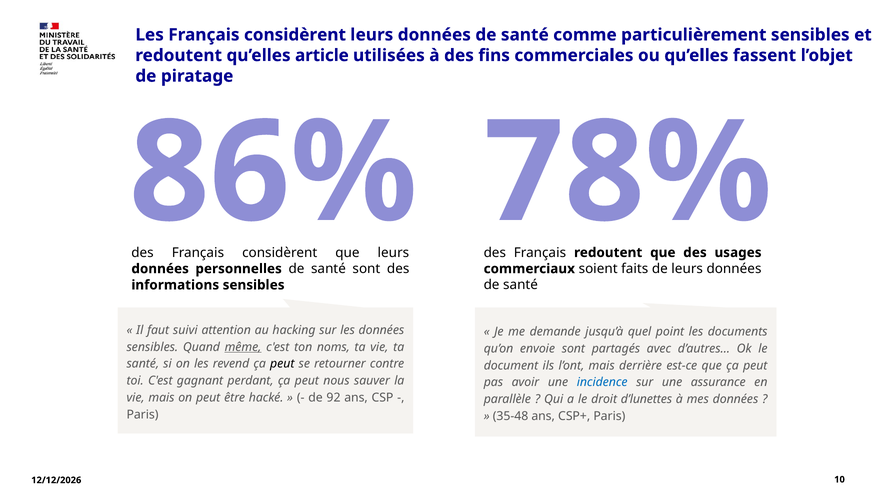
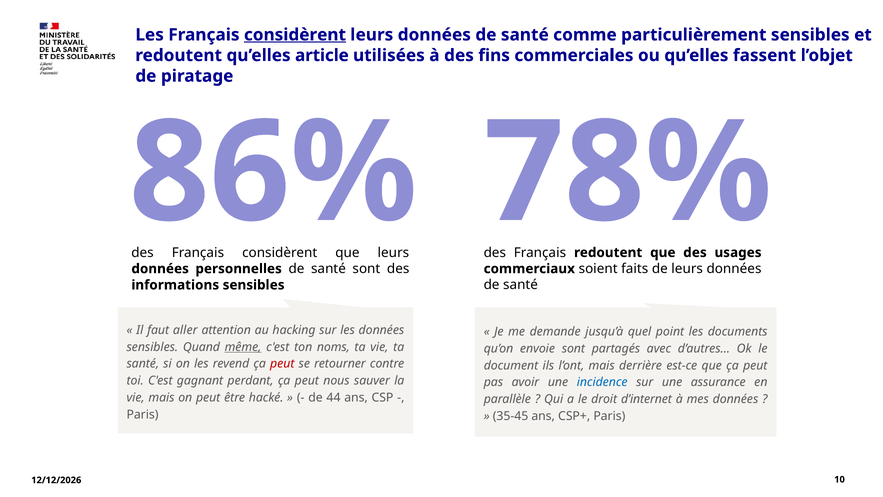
considèrent underline: none -> present (295, 35)
suivi: suivi -> aller (185, 330)
peut colour: black -> red (282, 364)
92: 92 -> 44 (334, 398)
d’lunettes: d’lunettes -> d’internet (646, 399)
35-48: 35-48 -> 35-45 (511, 416)
